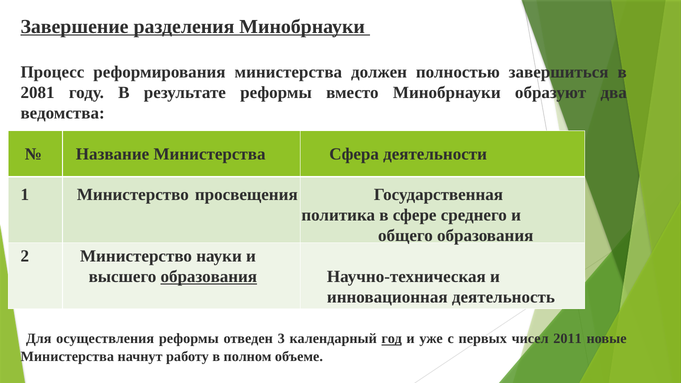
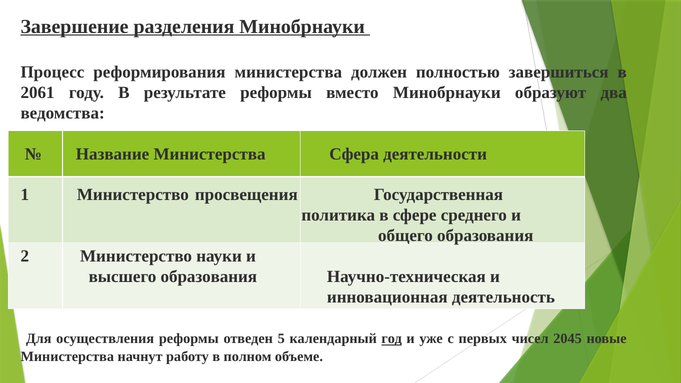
2081: 2081 -> 2061 (38, 93)
образования underline: present -> none (209, 277)
3: 3 -> 5 (281, 339)
2011: 2011 -> 2045 (568, 339)
